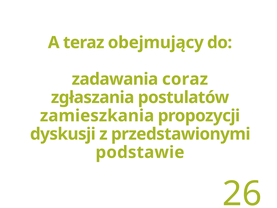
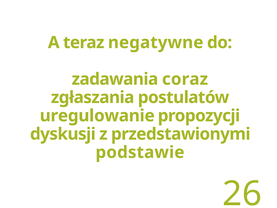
obejmujący: obejmujący -> negatywne (156, 42)
zamieszkania: zamieszkania -> uregulowanie (97, 116)
